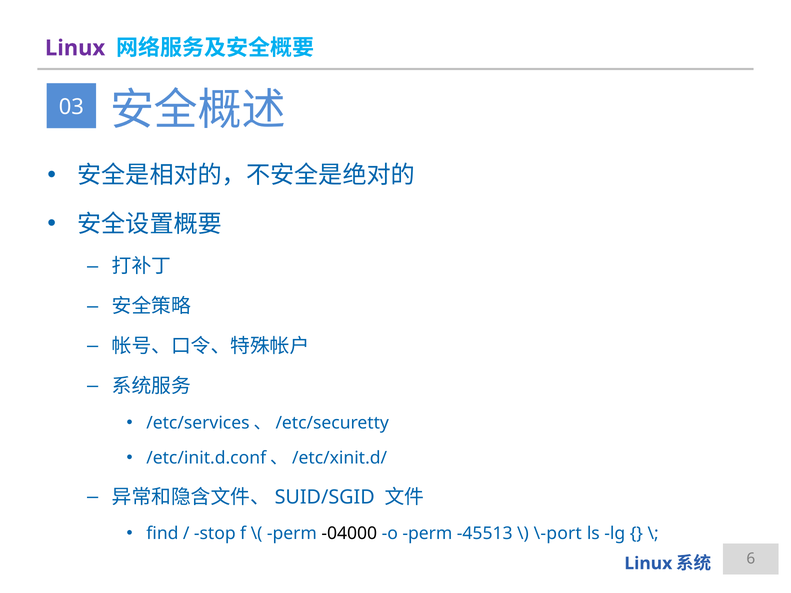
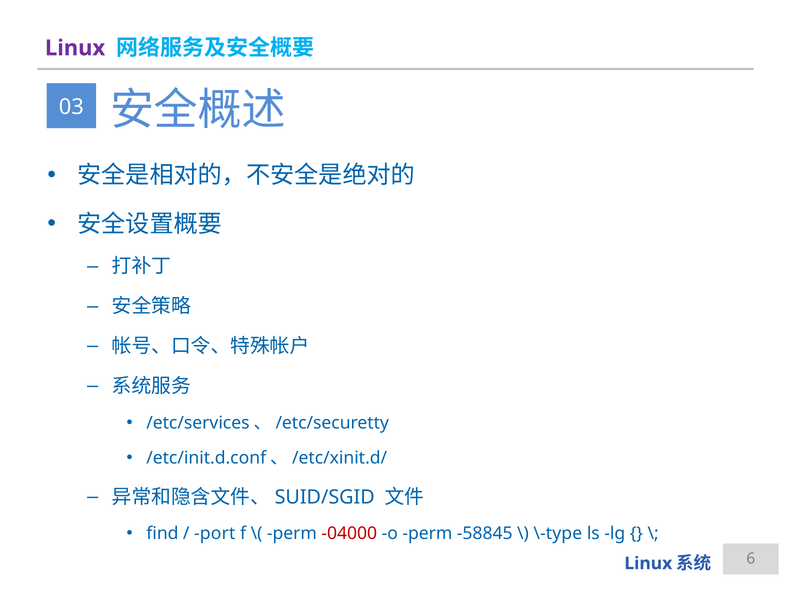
stop: stop -> port (215, 534)
-04000 colour: black -> red (349, 534)
-45513: -45513 -> -58845 (485, 534)
\-port: \-port -> \-type (558, 534)
